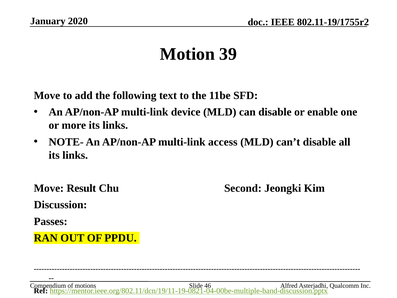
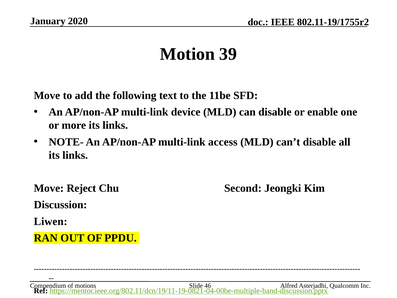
Result: Result -> Reject (81, 188)
Passes: Passes -> Liwen (51, 221)
